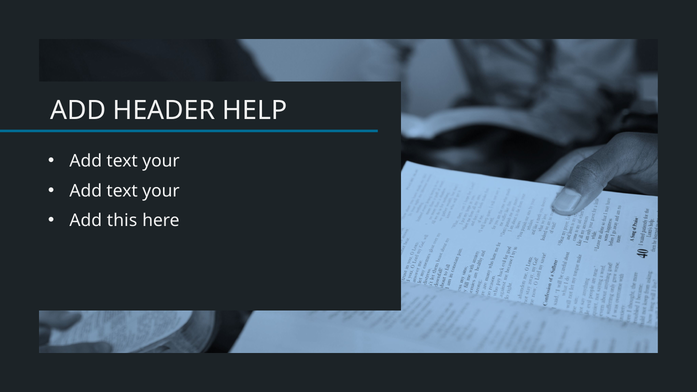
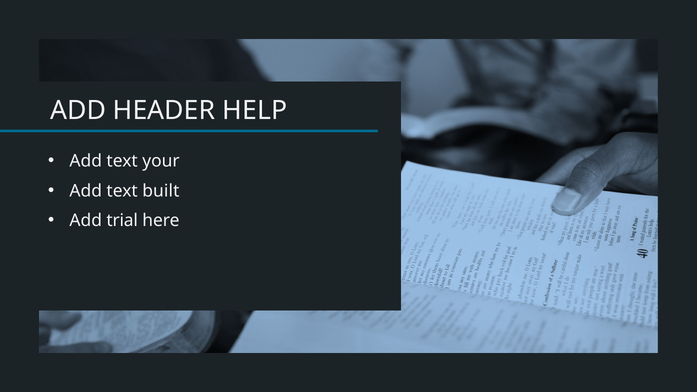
your: your -> built (161, 191)
this: this -> trial (122, 220)
